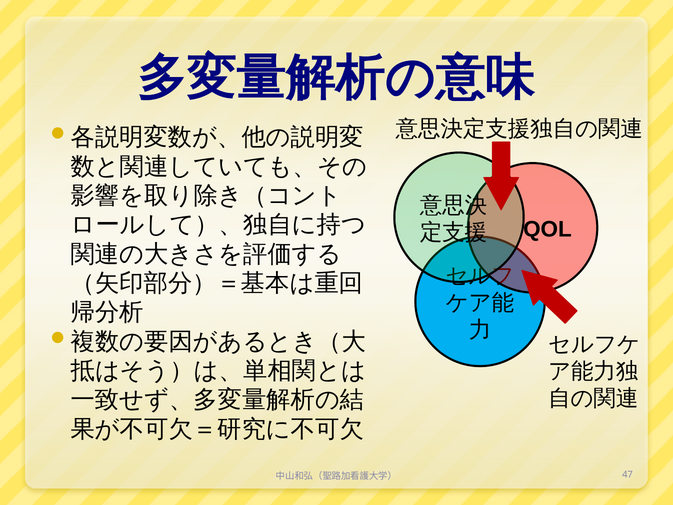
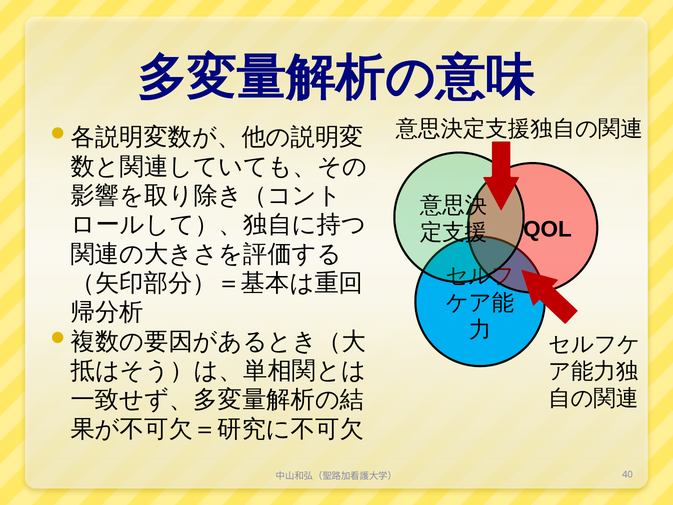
47: 47 -> 40 (628, 475)
